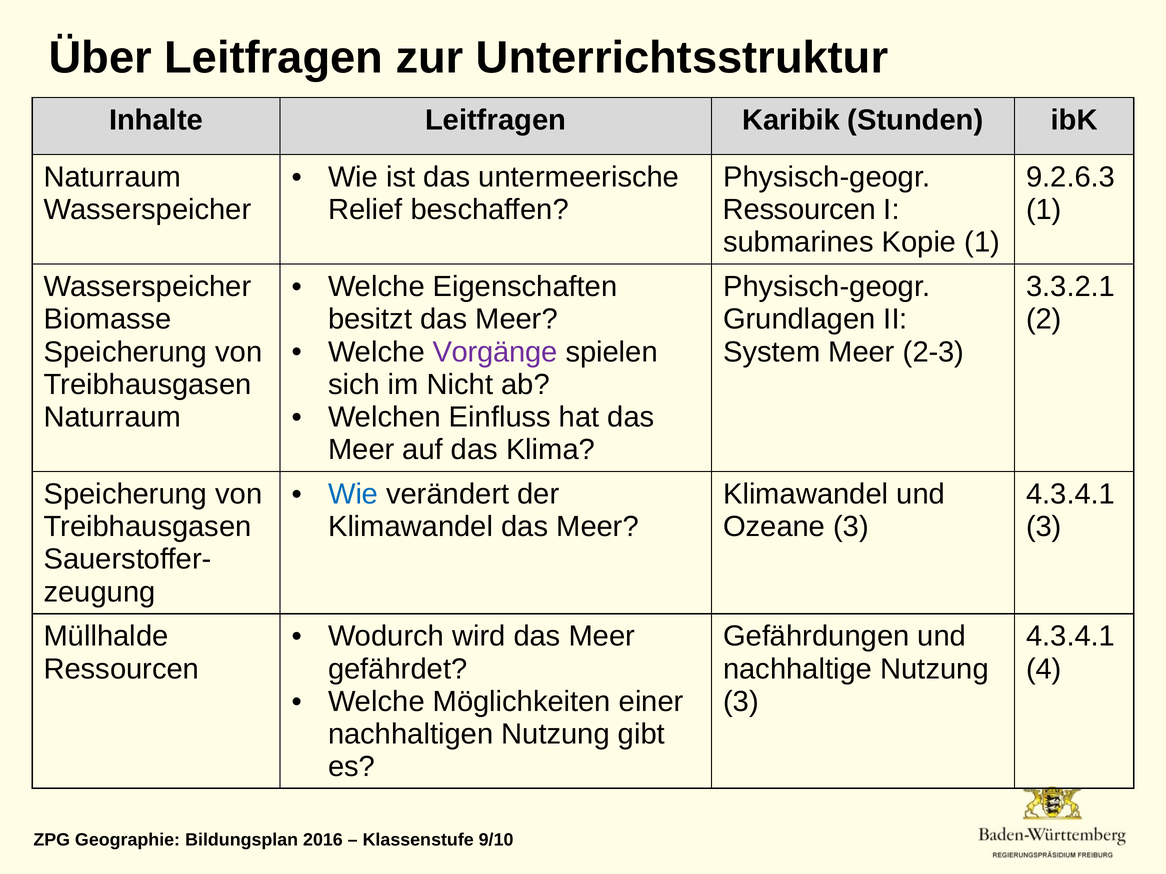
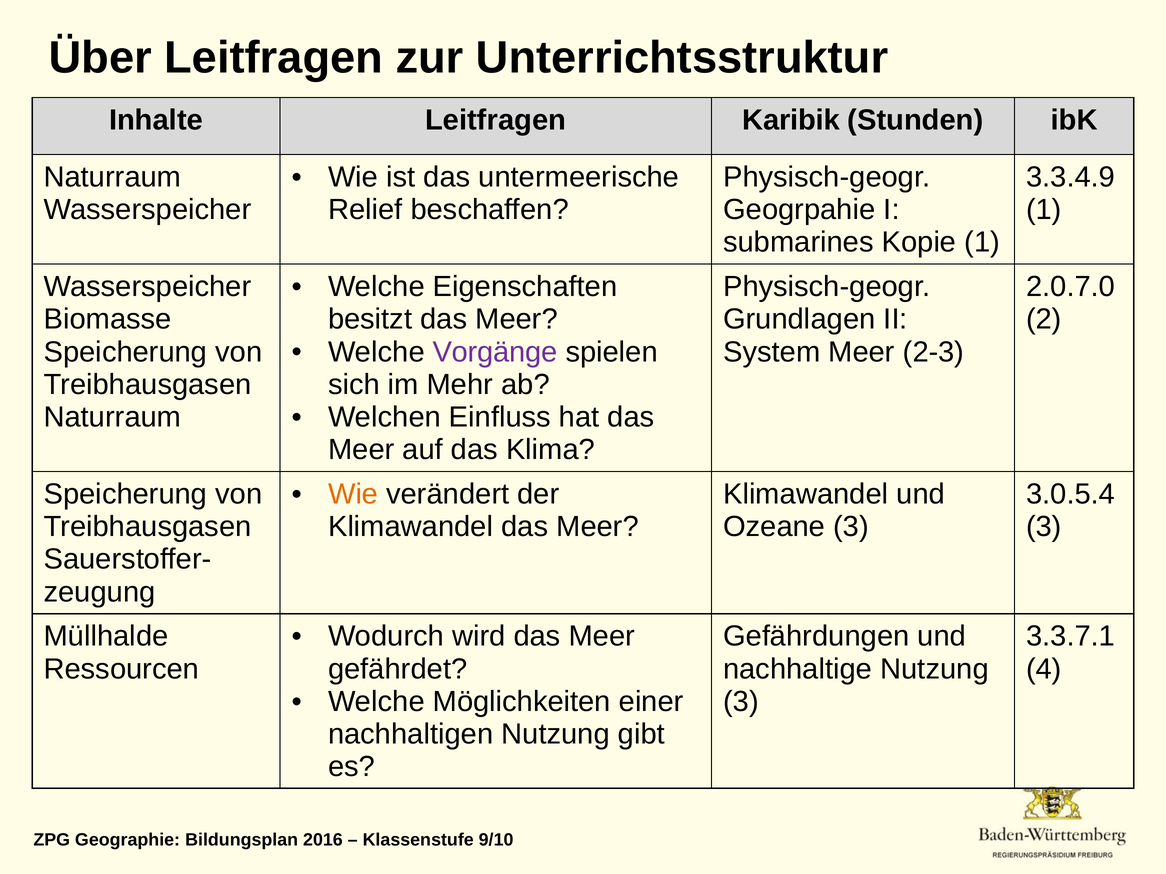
9.2.6.3: 9.2.6.3 -> 3.3.4.9 (1071, 177)
Ressourcen: Ressourcen -> Geogrpahie (799, 210)
3.3.2.1: 3.3.2.1 -> 2.0.7.0 (1071, 287)
Nicht: Nicht -> Mehr (460, 385)
Wie colour: blue -> orange (353, 494)
4.3.4.1: 4.3.4.1 -> 3.0.5.4 (1071, 494)
4.3.4.1: 4.3.4.1 -> 3.3.7.1 (1071, 637)
